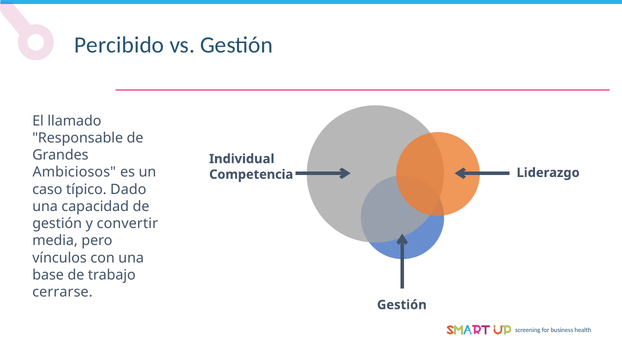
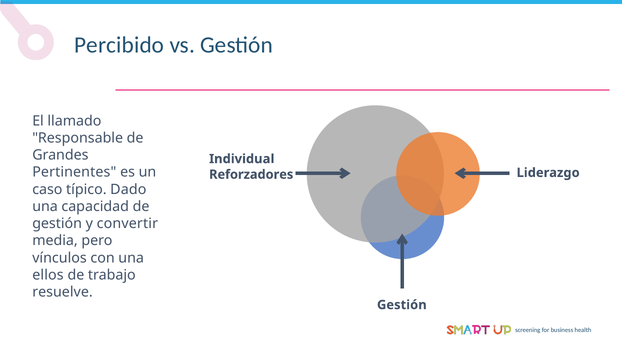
Ambiciosos: Ambiciosos -> Pertinentes (74, 172)
Competencia: Competencia -> Reforzadores (251, 174)
base: base -> ellos (48, 275)
cerrarse: cerrarse -> resuelve (62, 292)
